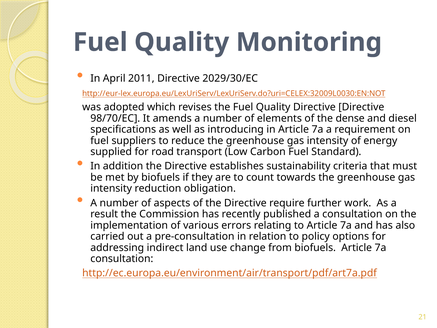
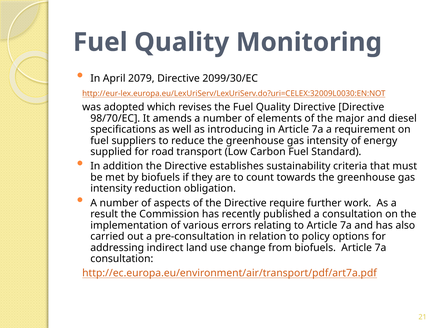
2011: 2011 -> 2079 (141, 78)
2029/30/EC: 2029/30/EC -> 2099/30/EC (230, 78)
dense: dense -> major (350, 118)
